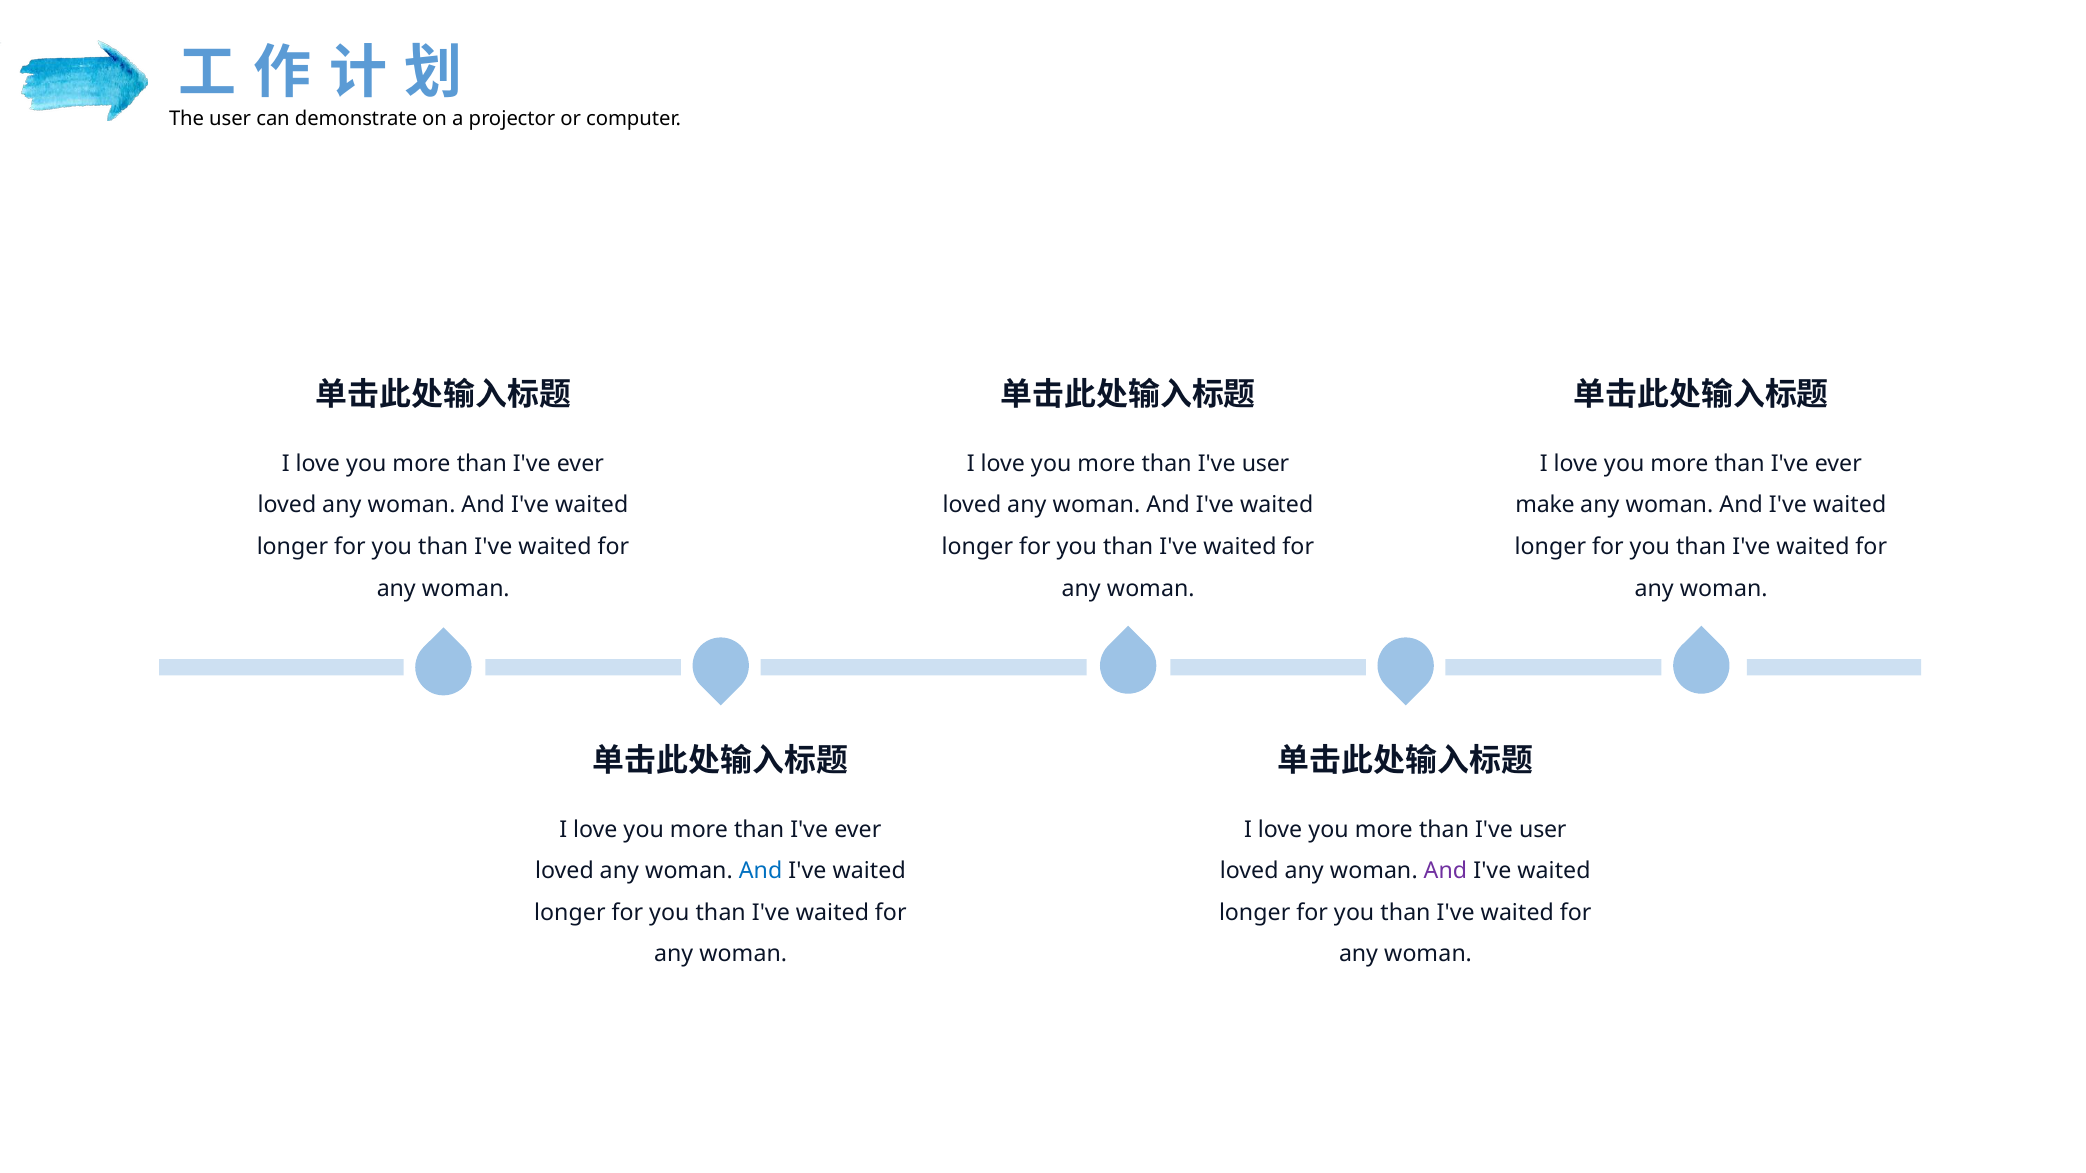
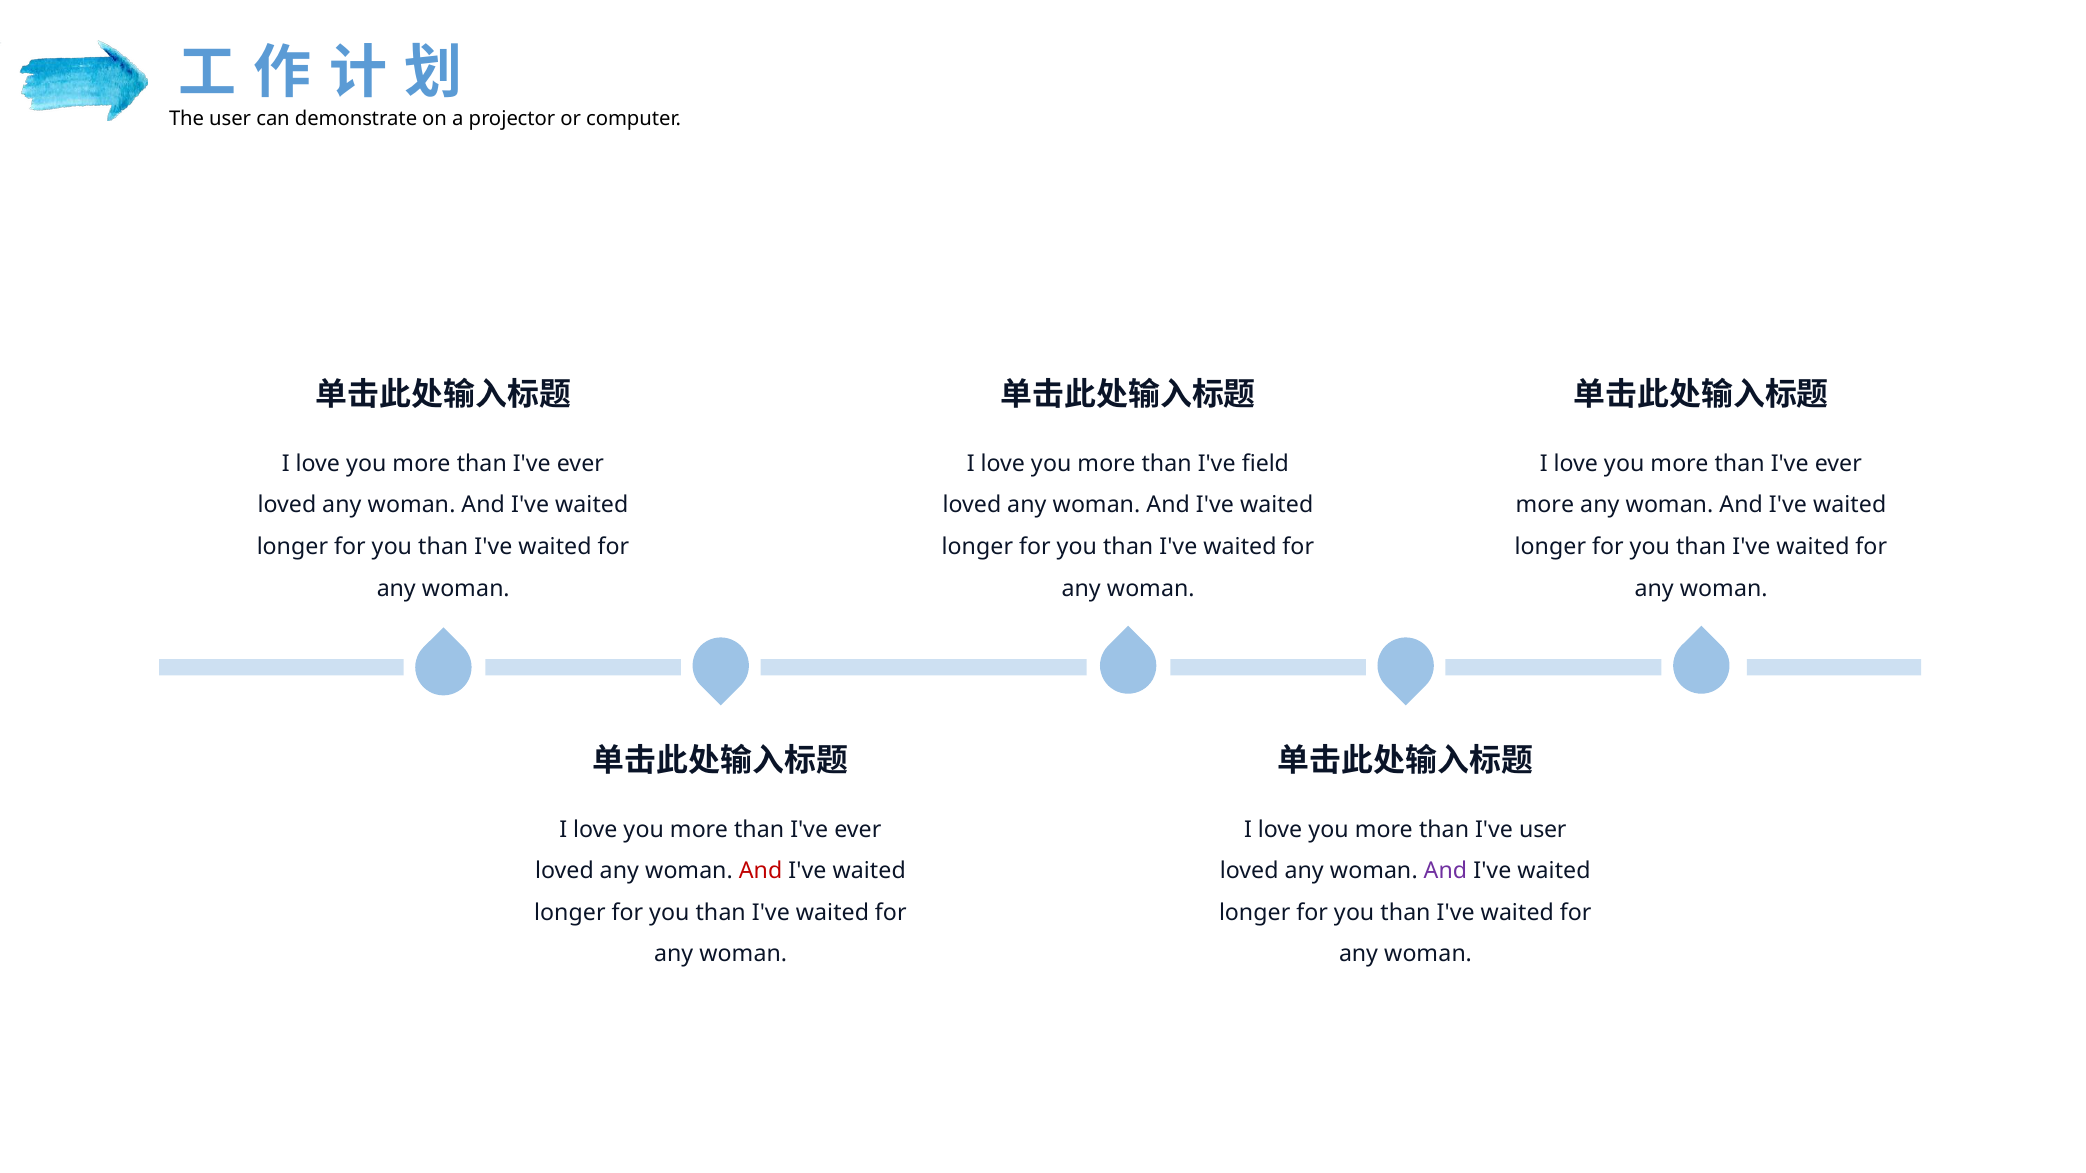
user: user -> field (1265, 464)
make: make -> more (1545, 505)
And colour: blue -> red (761, 871)
